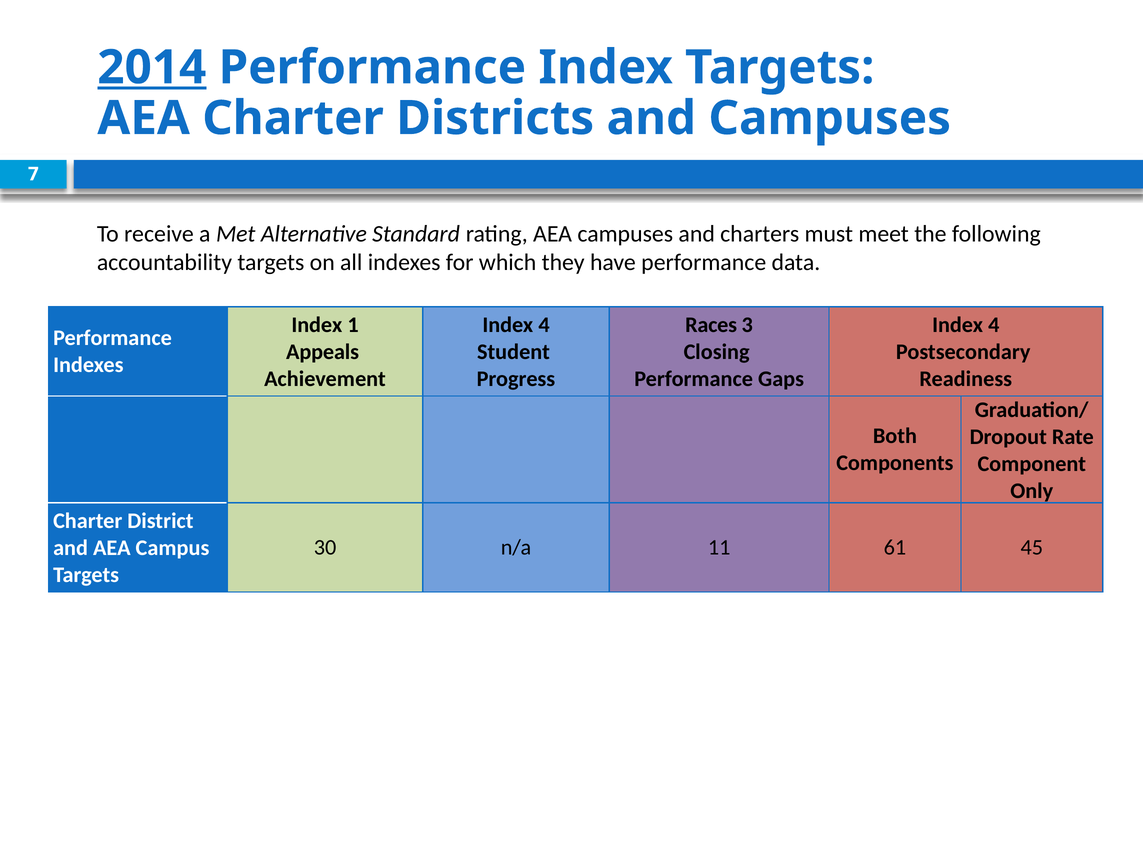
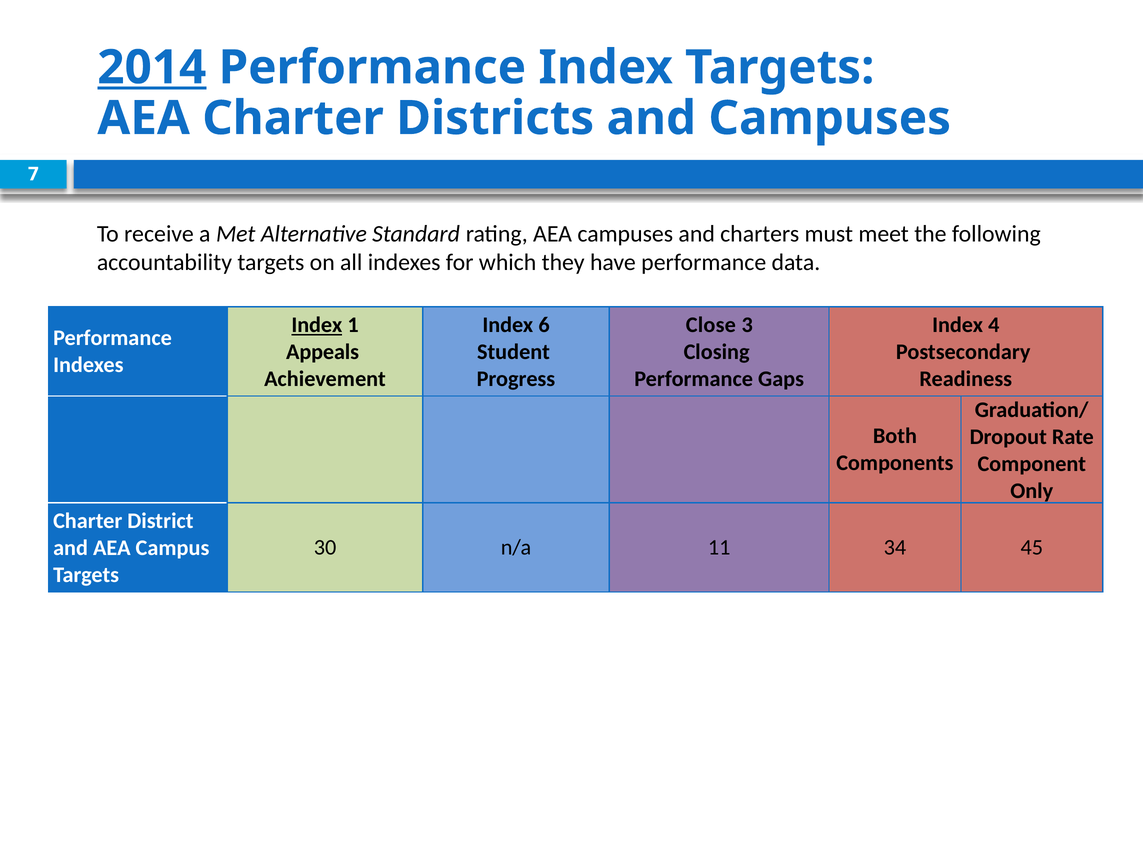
Index underline: none -> present (317, 325)
4: 4 -> 6 (544, 325)
Races: Races -> Close (711, 325)
61: 61 -> 34 (895, 548)
